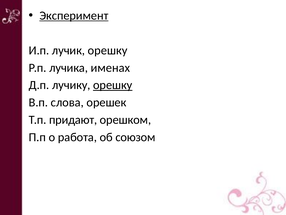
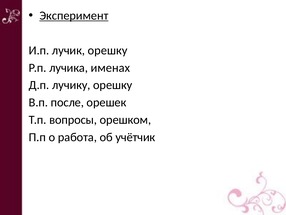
орешку underline: present -> none (113, 85)
слова: слова -> после (67, 102)
придают: придают -> вопросы (73, 120)
союзом: союзом -> учётчик (135, 137)
